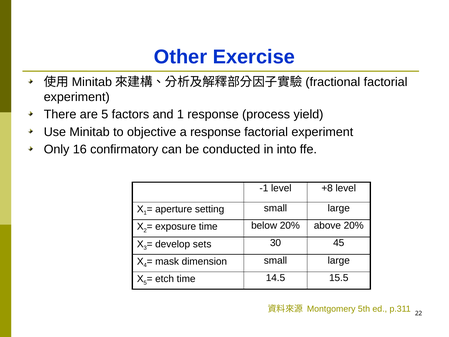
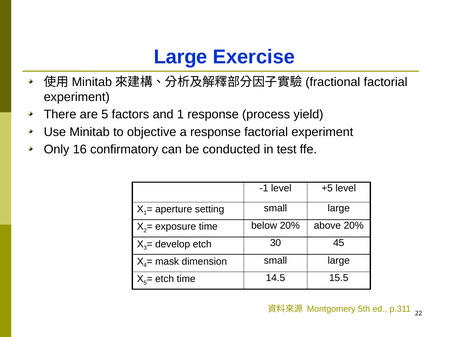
Other: Other -> Large (181, 57)
into: into -> test (287, 149)
+8: +8 -> +5 (327, 188)
develop sets: sets -> etch (202, 244)
